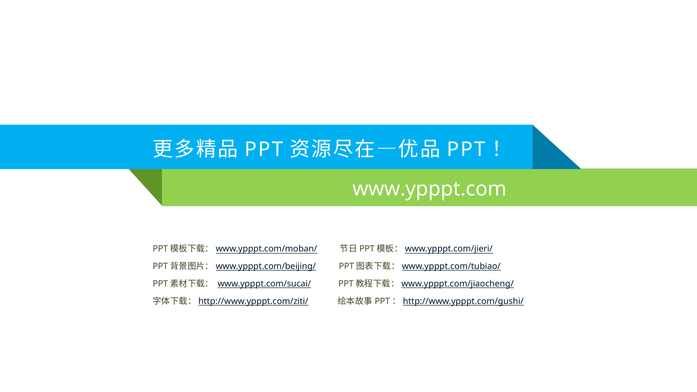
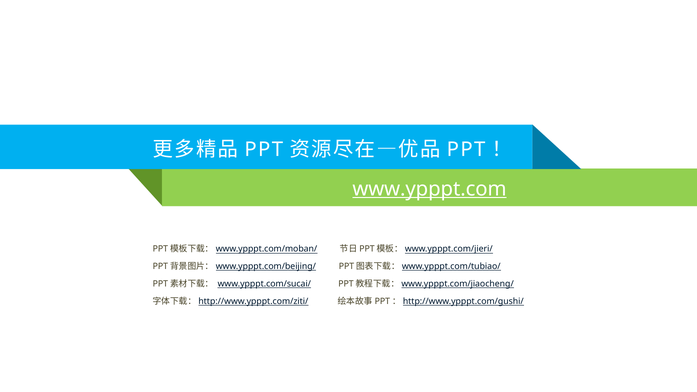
www.ypppt.com underline: none -> present (429, 189)
